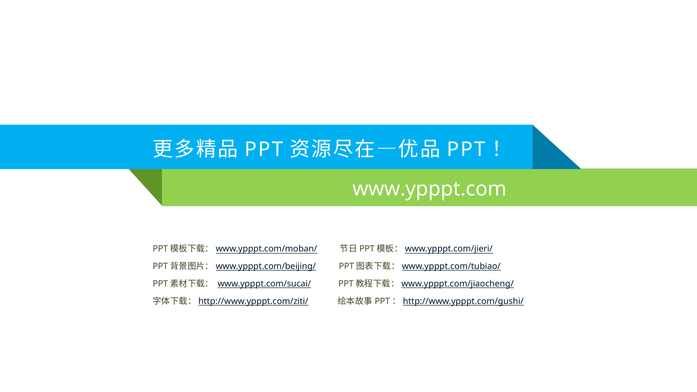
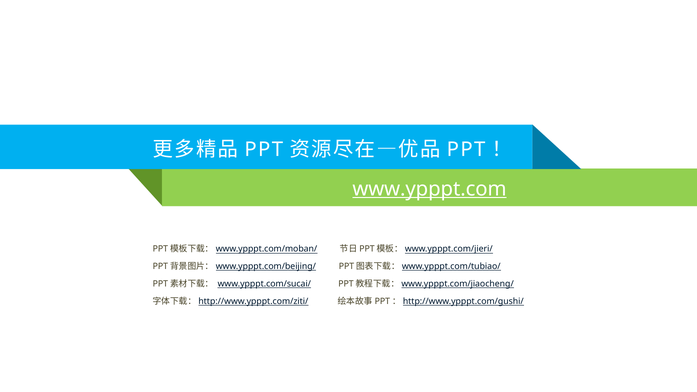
www.ypppt.com underline: none -> present (429, 189)
